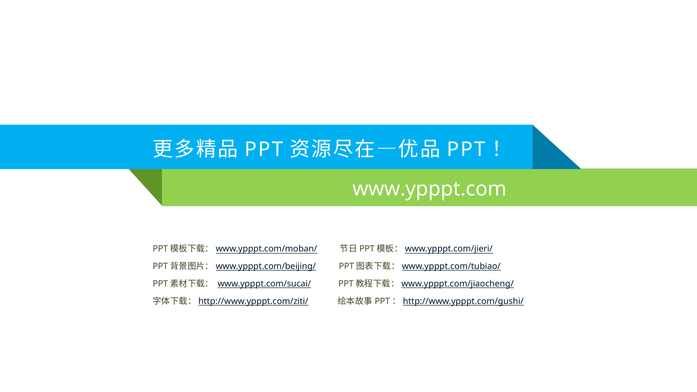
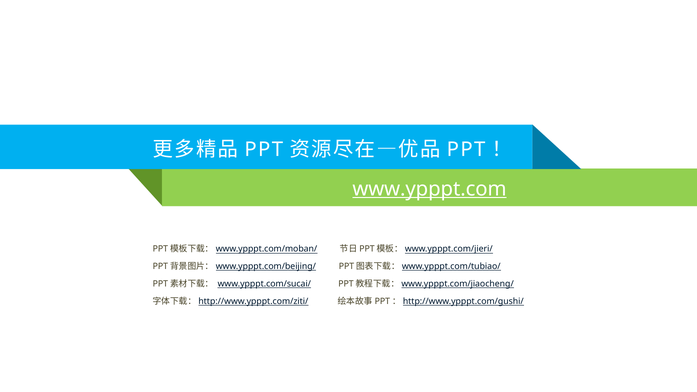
www.ypppt.com underline: none -> present (429, 189)
